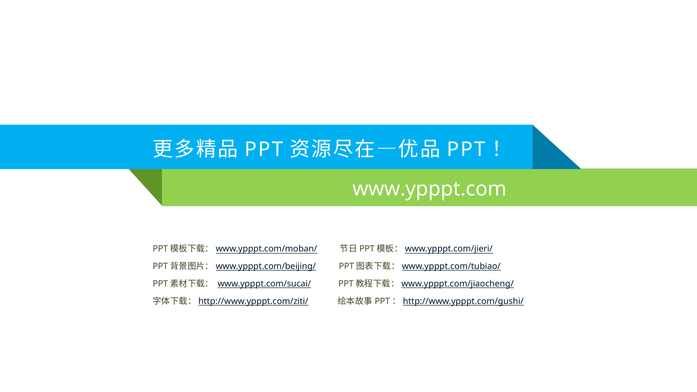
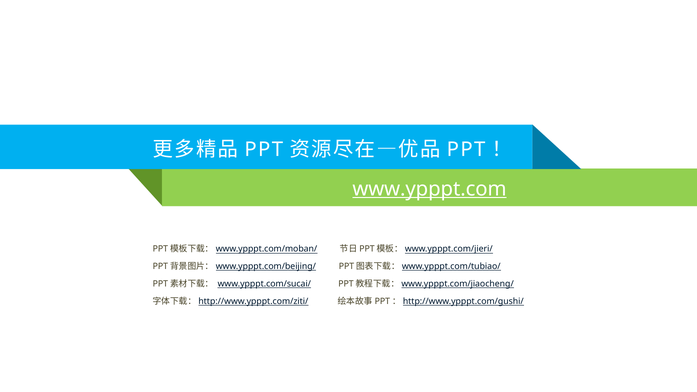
www.ypppt.com underline: none -> present (429, 189)
